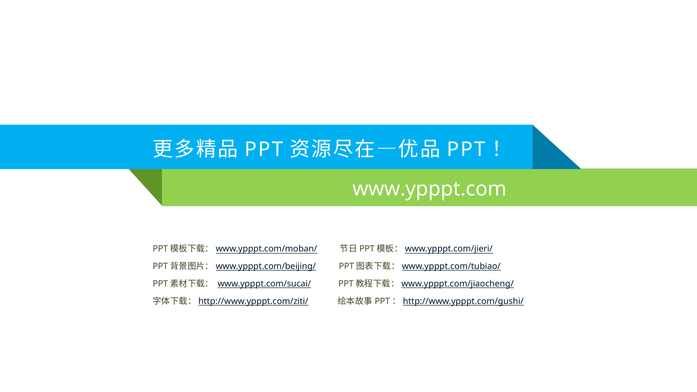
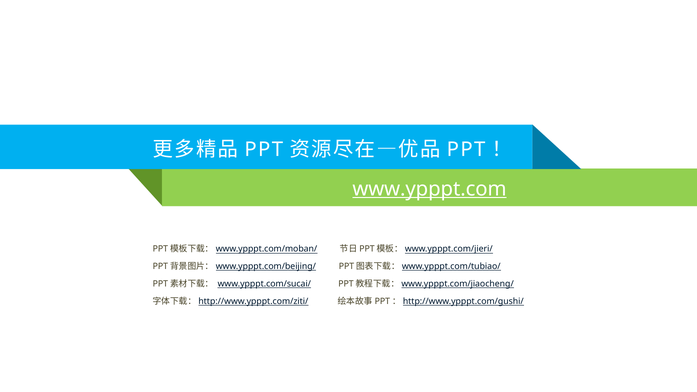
www.ypppt.com underline: none -> present (429, 189)
